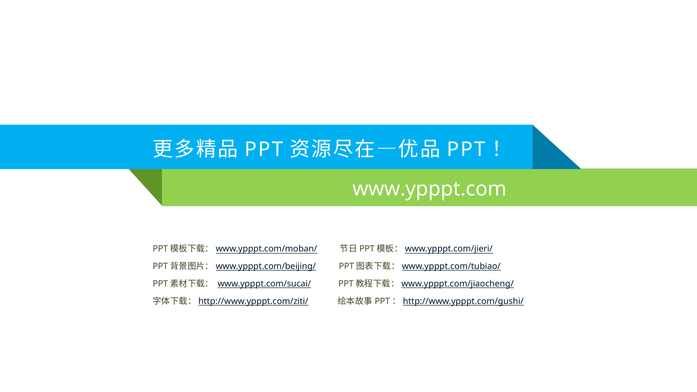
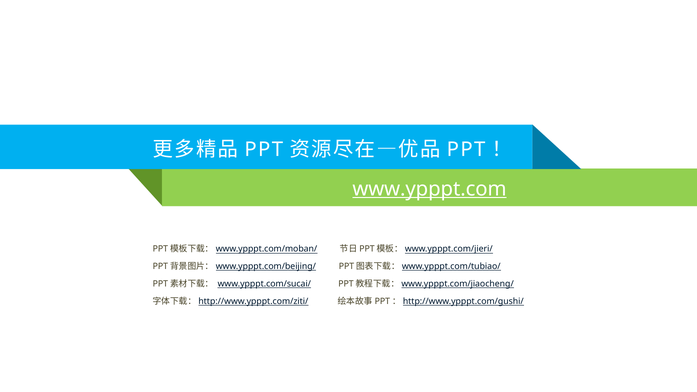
www.ypppt.com underline: none -> present (429, 189)
